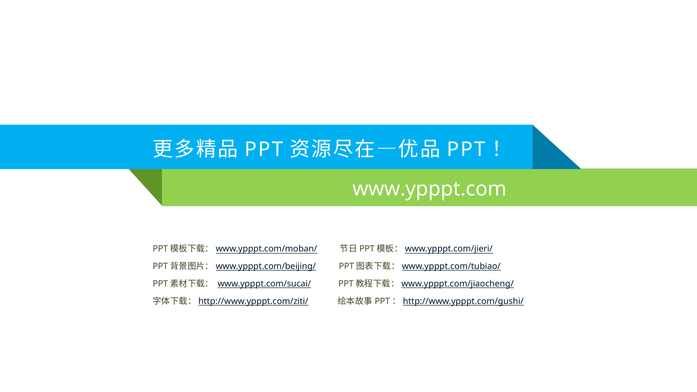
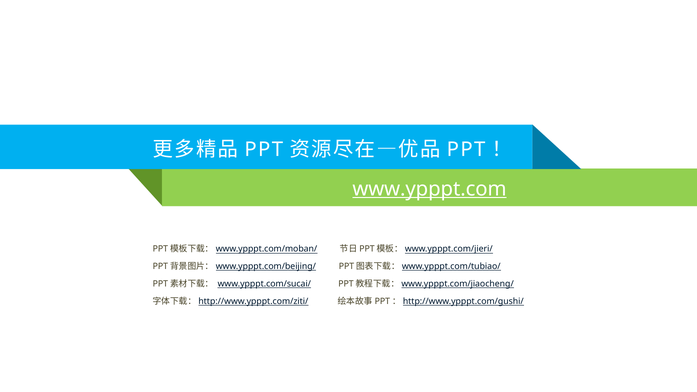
www.ypppt.com underline: none -> present (429, 189)
